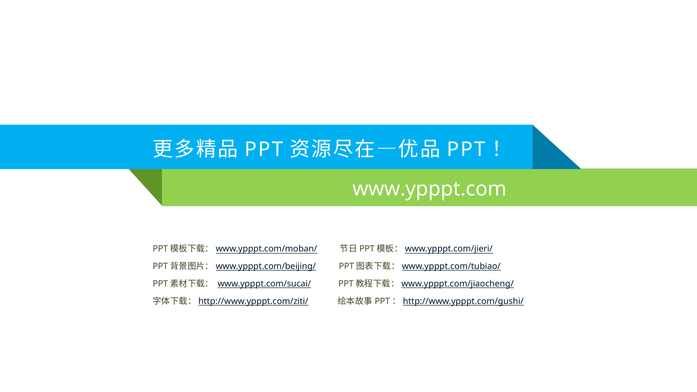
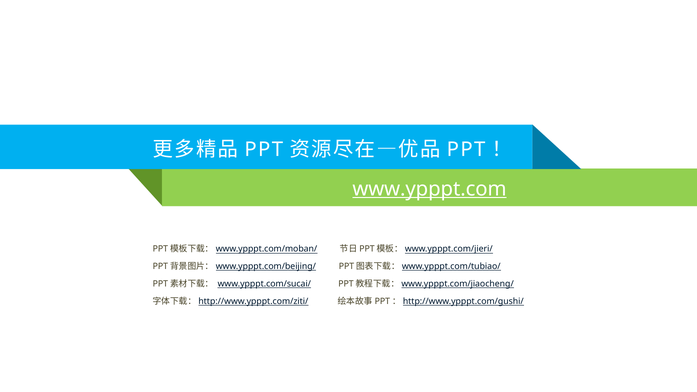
www.ypppt.com underline: none -> present (429, 189)
